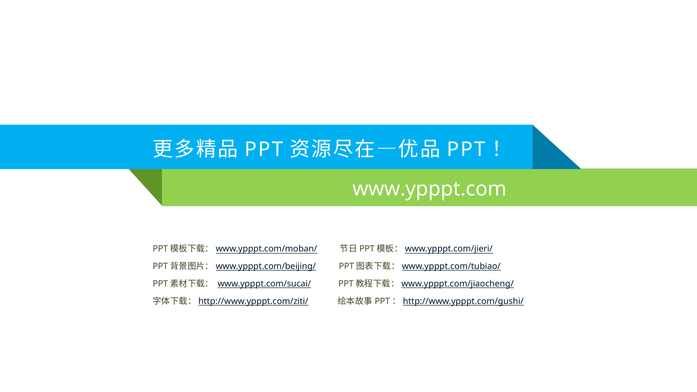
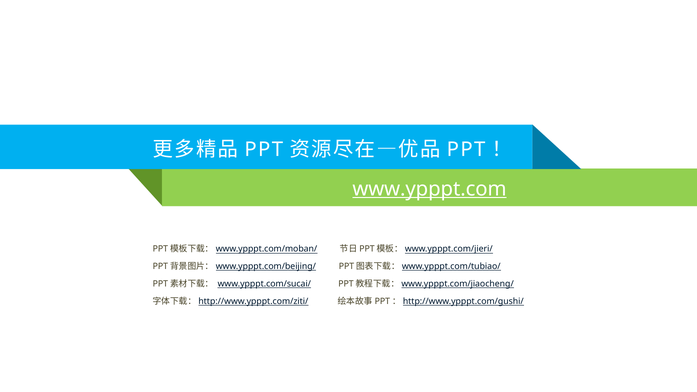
www.ypppt.com underline: none -> present (429, 189)
